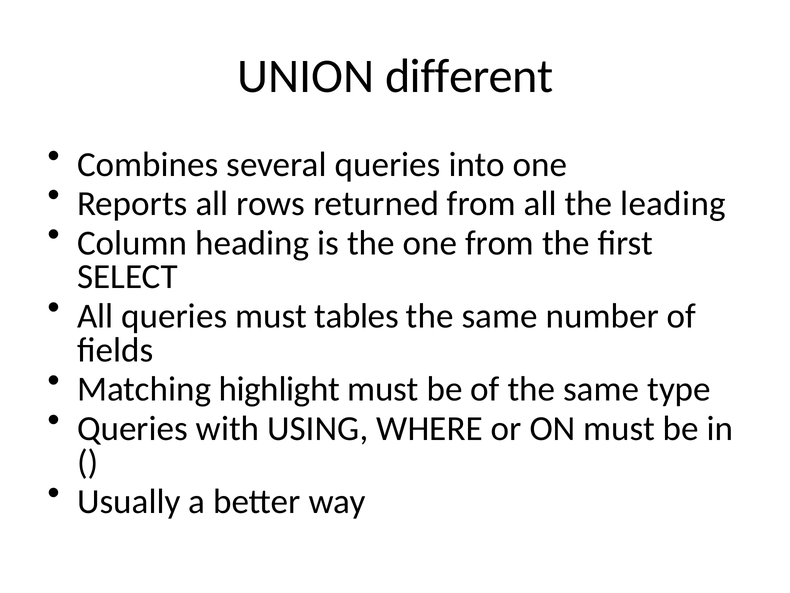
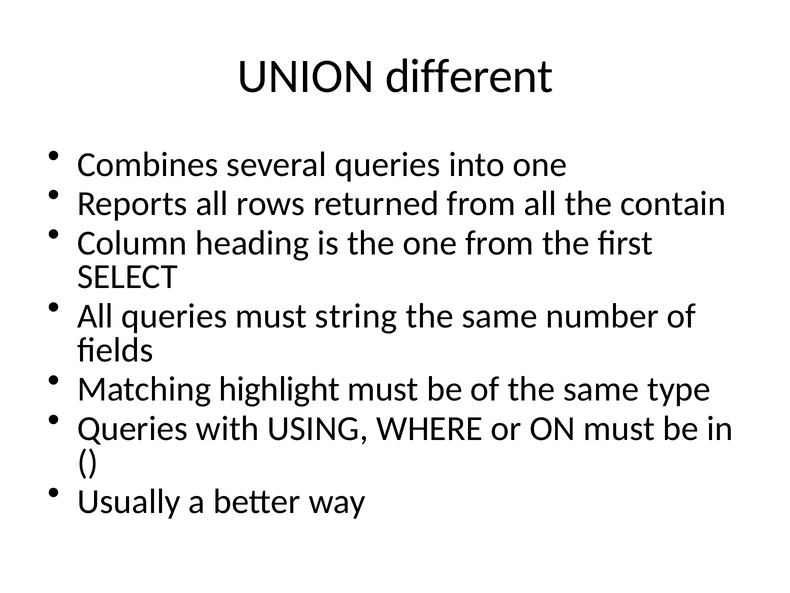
leading: leading -> contain (673, 204)
tables: tables -> string (356, 316)
